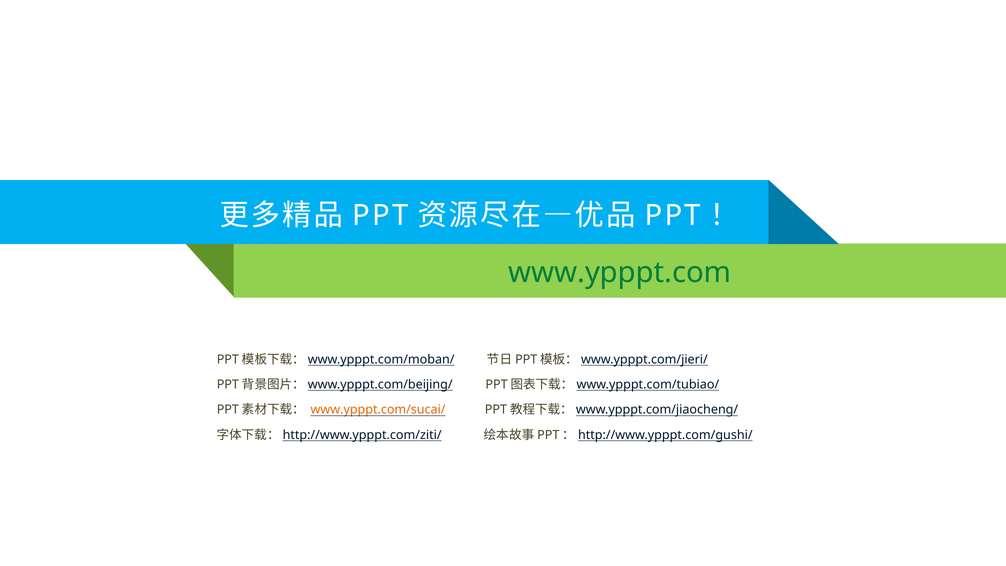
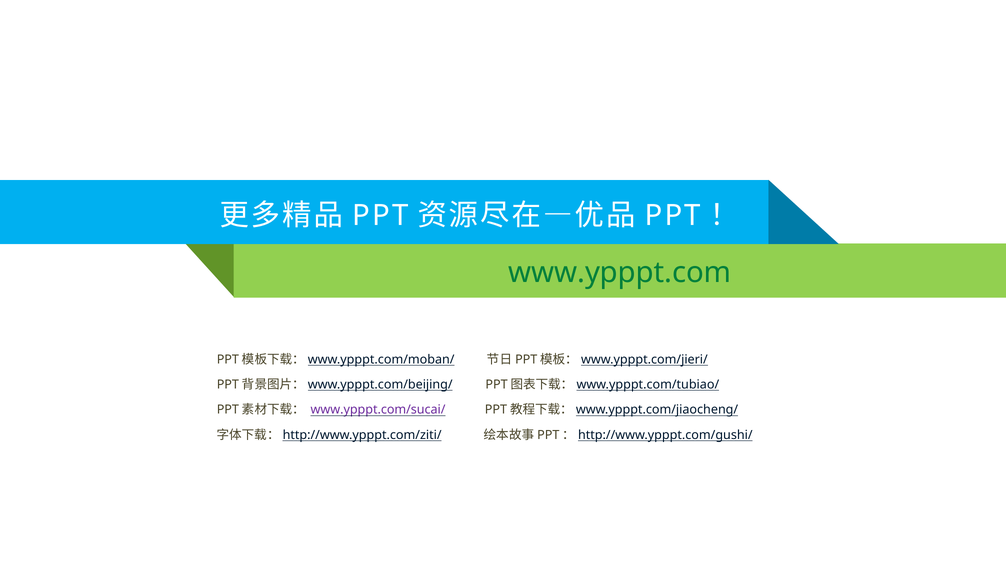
www.ypppt.com/sucai/ colour: orange -> purple (378, 410)
